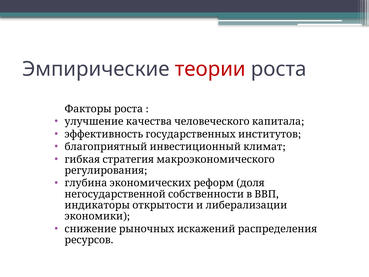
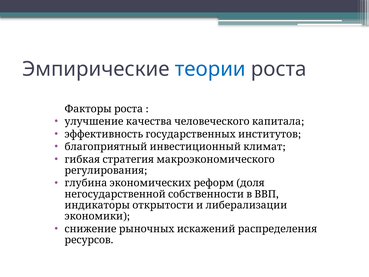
теории colour: red -> blue (210, 69)
